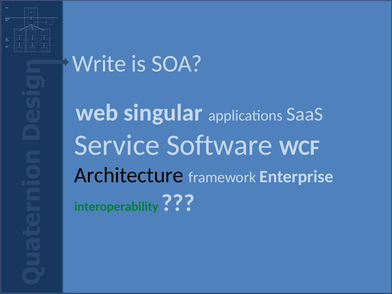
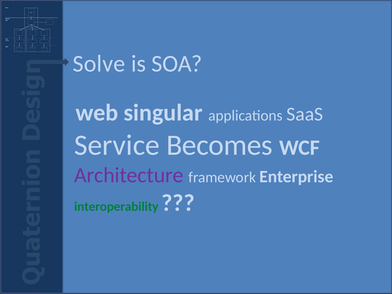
Write: Write -> Solve (99, 64)
Software: Software -> Becomes (219, 145)
Architecture colour: black -> purple (129, 175)
